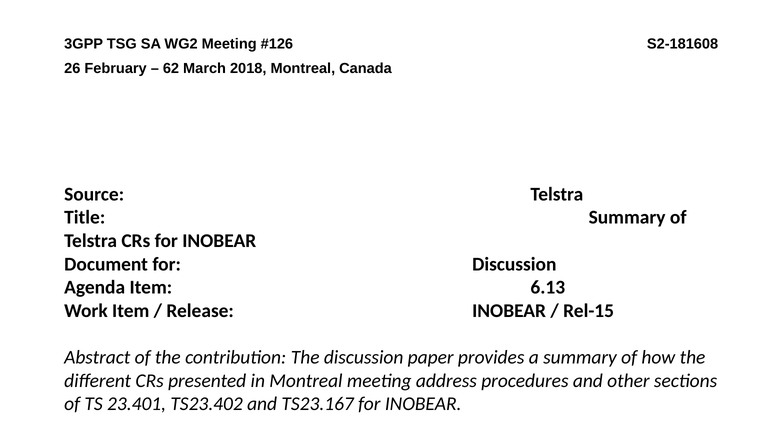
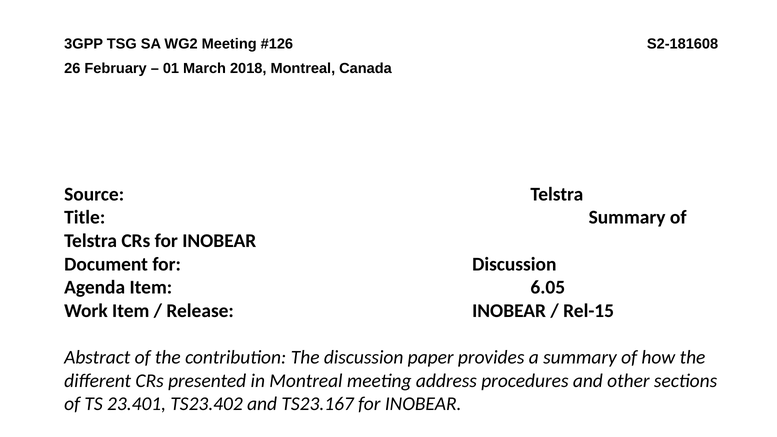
62: 62 -> 01 (171, 69)
6.13: 6.13 -> 6.05 (548, 287)
